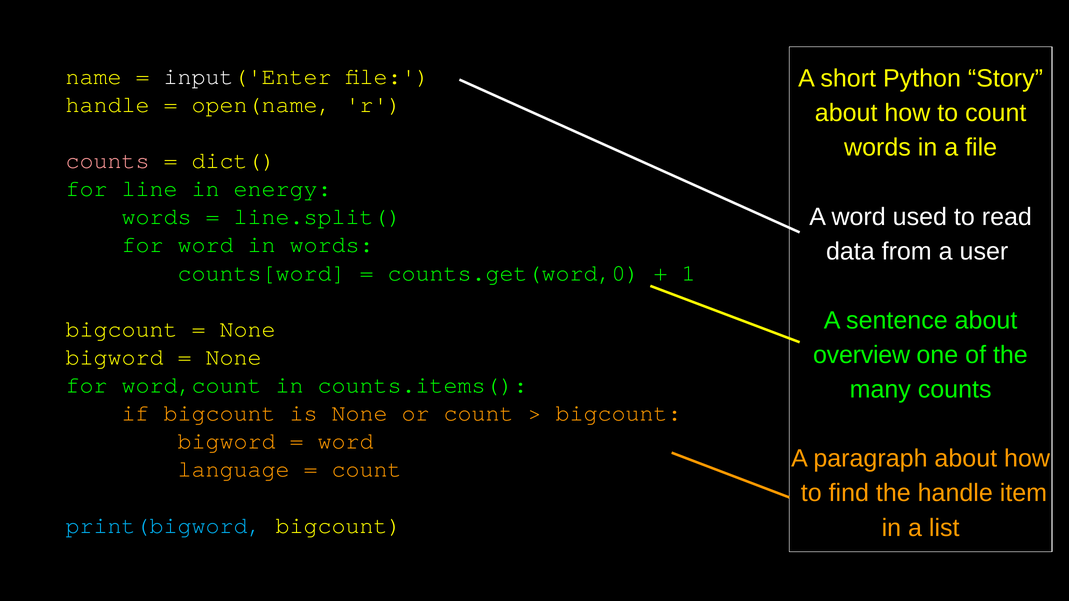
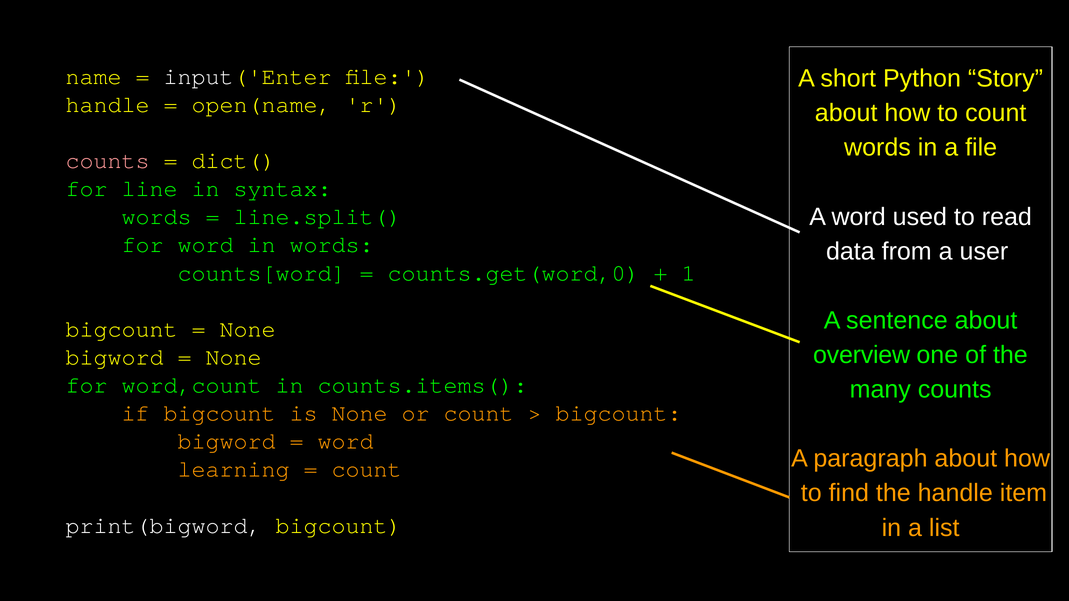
energy: energy -> syntax (283, 189)
language: language -> learning (234, 469)
print(bigword colour: light blue -> white (164, 526)
